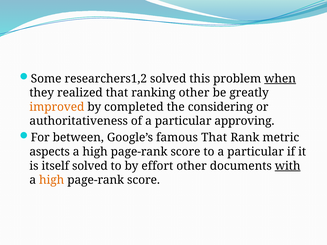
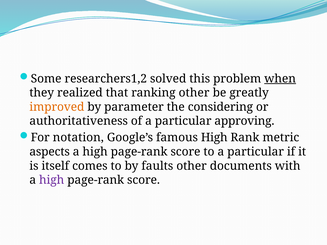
completed: completed -> parameter (134, 107)
between: between -> notation (78, 138)
famous That: That -> High (214, 138)
itself solved: solved -> comes (90, 166)
effort: effort -> faults (157, 166)
with underline: present -> none (288, 166)
high colour: orange -> purple (52, 180)
